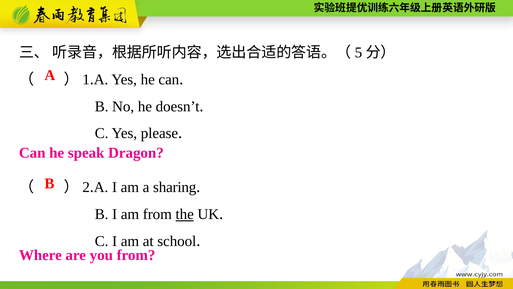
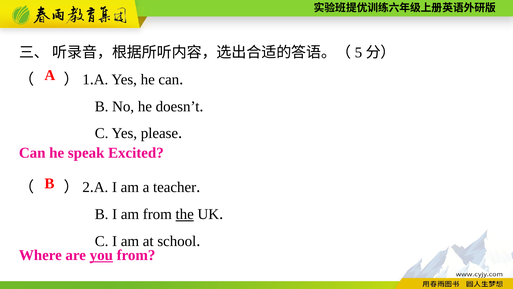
Dragon: Dragon -> Excited (136, 153)
sharing: sharing -> teacher (175, 187)
you underline: none -> present (101, 255)
